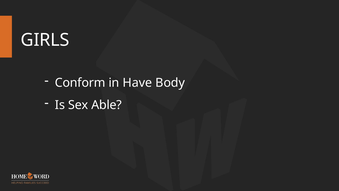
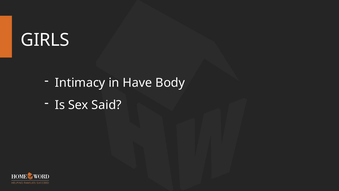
Conform: Conform -> Intimacy (80, 83)
Able: Able -> Said (106, 105)
